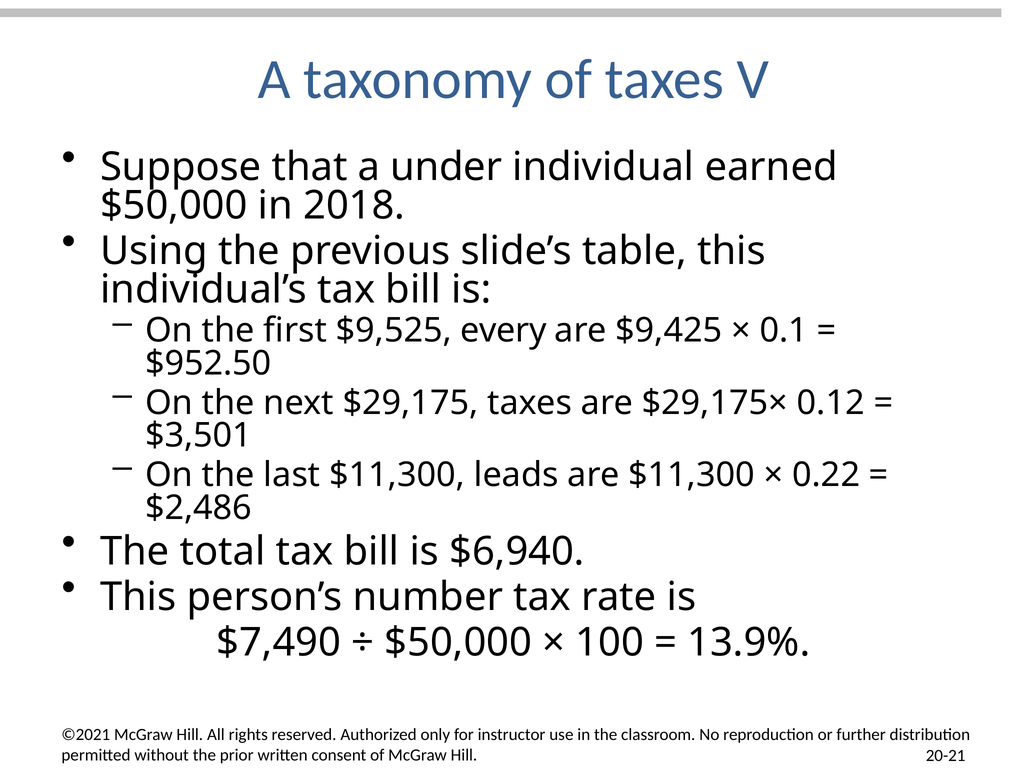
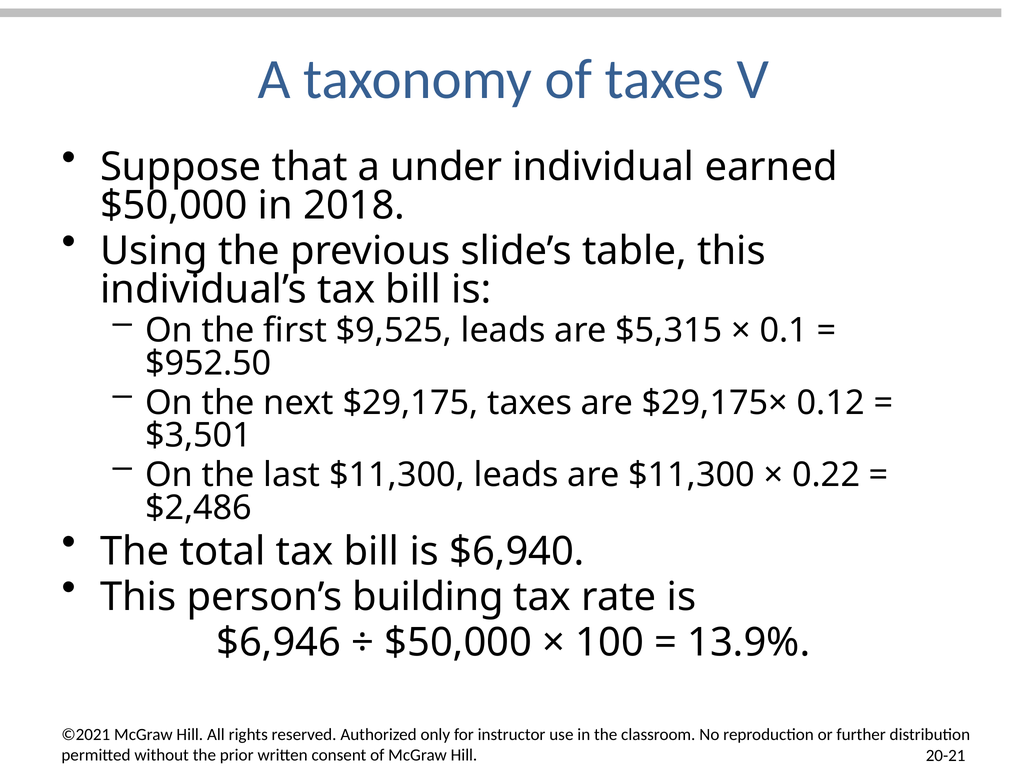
$9,525 every: every -> leads (503, 331)
$9,425: $9,425 -> $5,315 (669, 331)
number: number -> building (428, 597)
$7,490: $7,490 -> $6,946 (279, 643)
